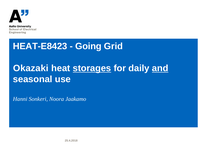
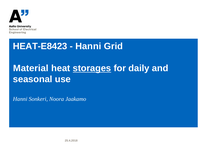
Going: Going -> Hanni (88, 46)
Okazaki: Okazaki -> Material (31, 68)
and underline: present -> none (160, 68)
